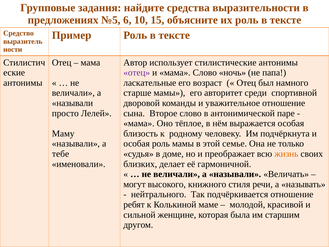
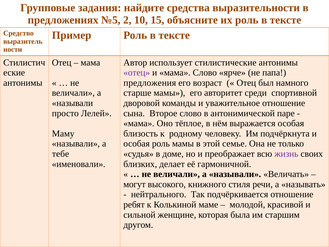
6: 6 -> 2 (127, 20)
ночь: ночь -> ярче (232, 73)
ласкательные: ласкательные -> предложения (150, 83)
жизнь colour: orange -> purple (286, 154)
